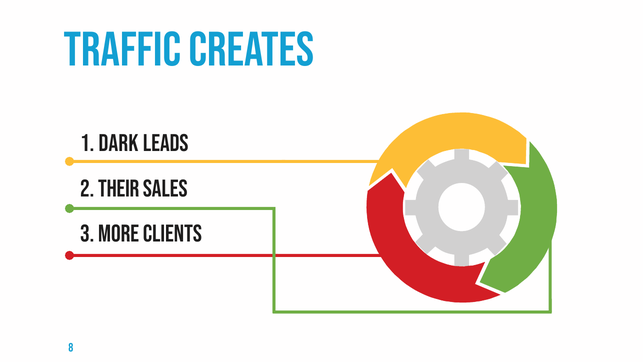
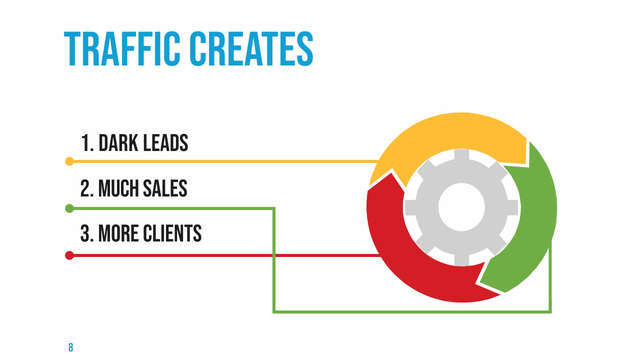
Their: Their -> Much (119, 188)
